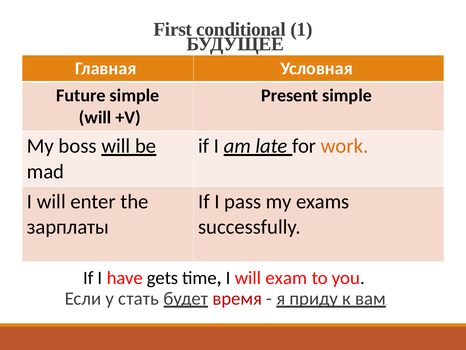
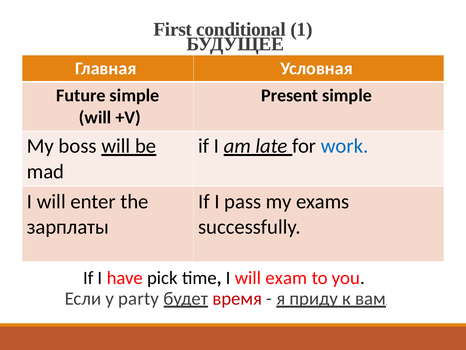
work colour: orange -> blue (345, 146)
gets: gets -> pick (162, 278)
стать: стать -> party (139, 298)
